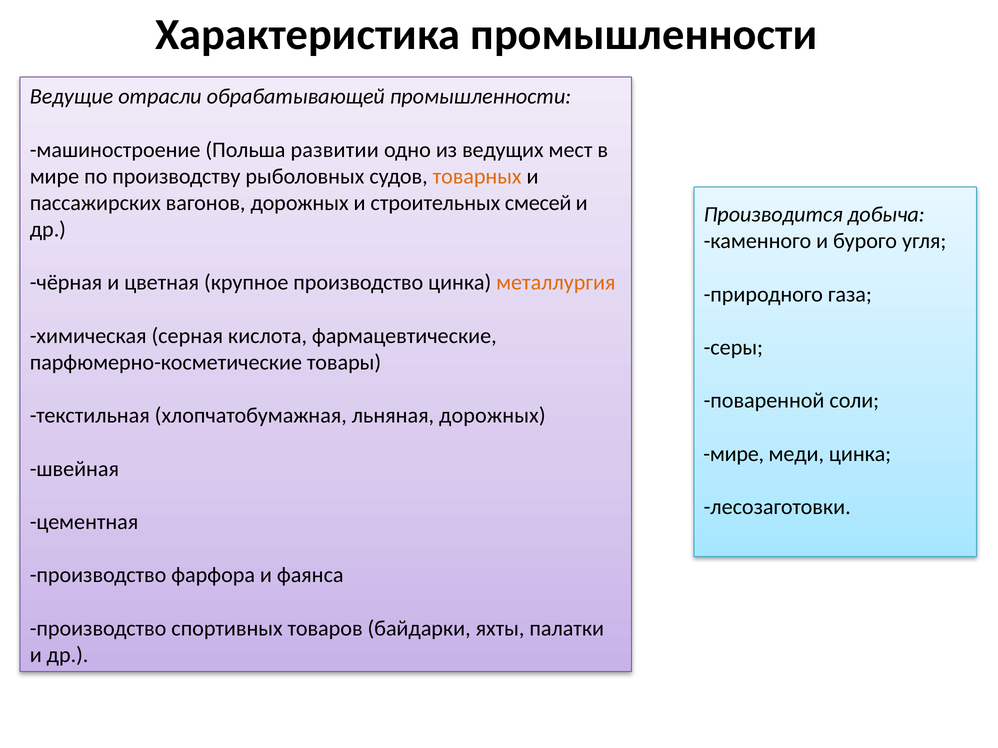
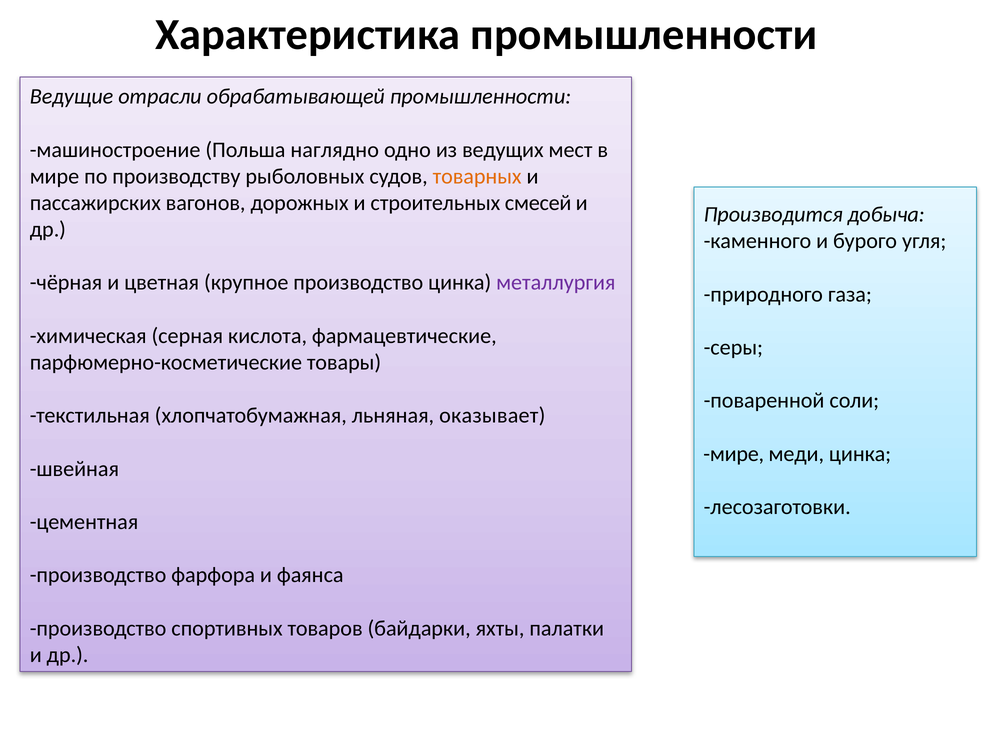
развитии: развитии -> наглядно (335, 150)
металлургия colour: orange -> purple (556, 283)
льняная дорожных: дорожных -> оказывает (492, 416)
